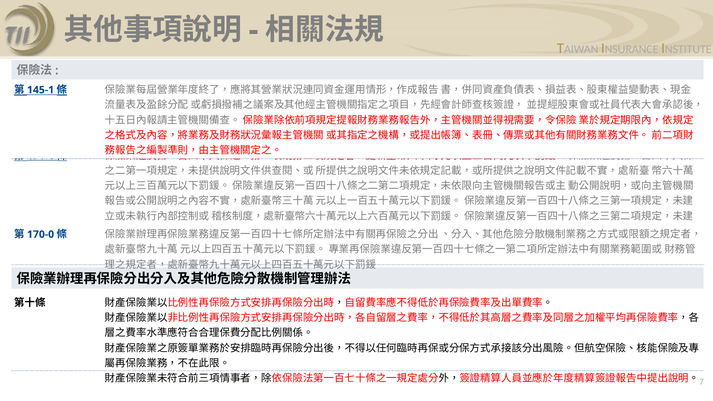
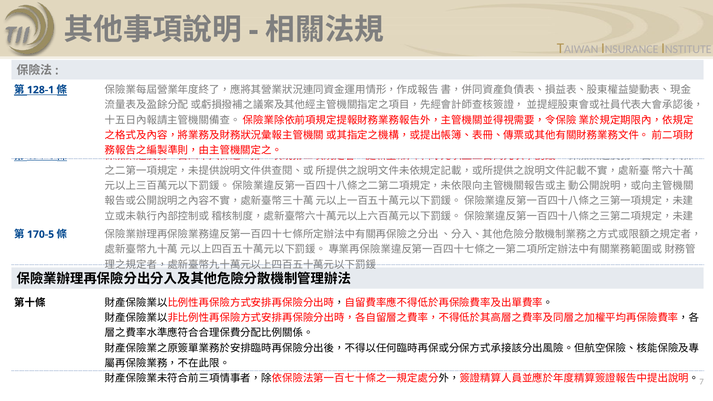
145-1: 145-1 -> 128-1 (41, 90)
170-0: 170-0 -> 170-5 (41, 234)
